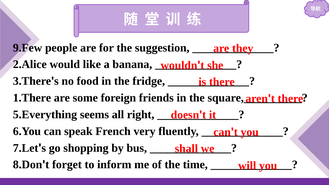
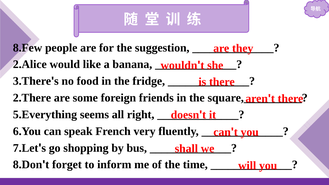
9.Few: 9.Few -> 8.Few (28, 48)
1.There: 1.There -> 2.There (32, 98)
